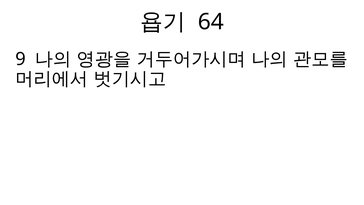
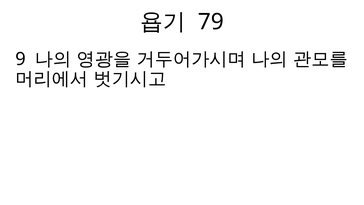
64: 64 -> 79 (211, 22)
